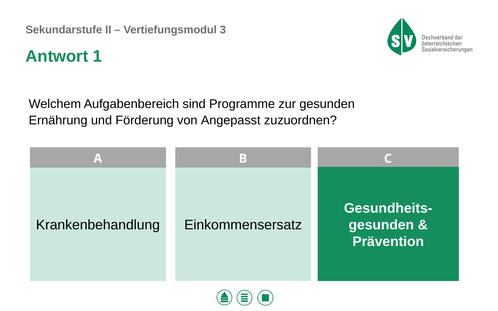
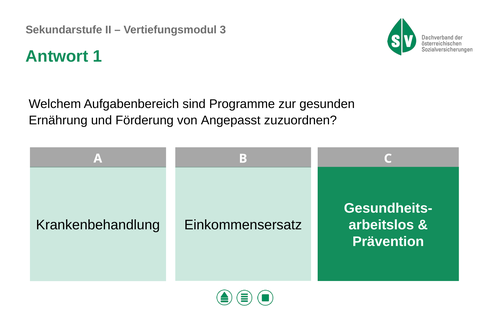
gesunden: gesunden -> arbeitslos (381, 225)
